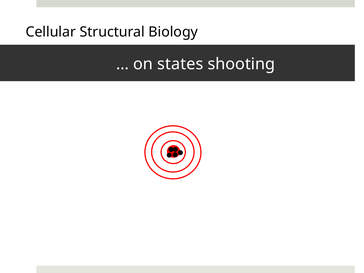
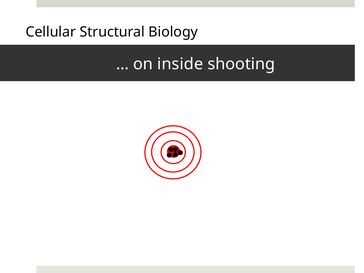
states: states -> inside (180, 64)
